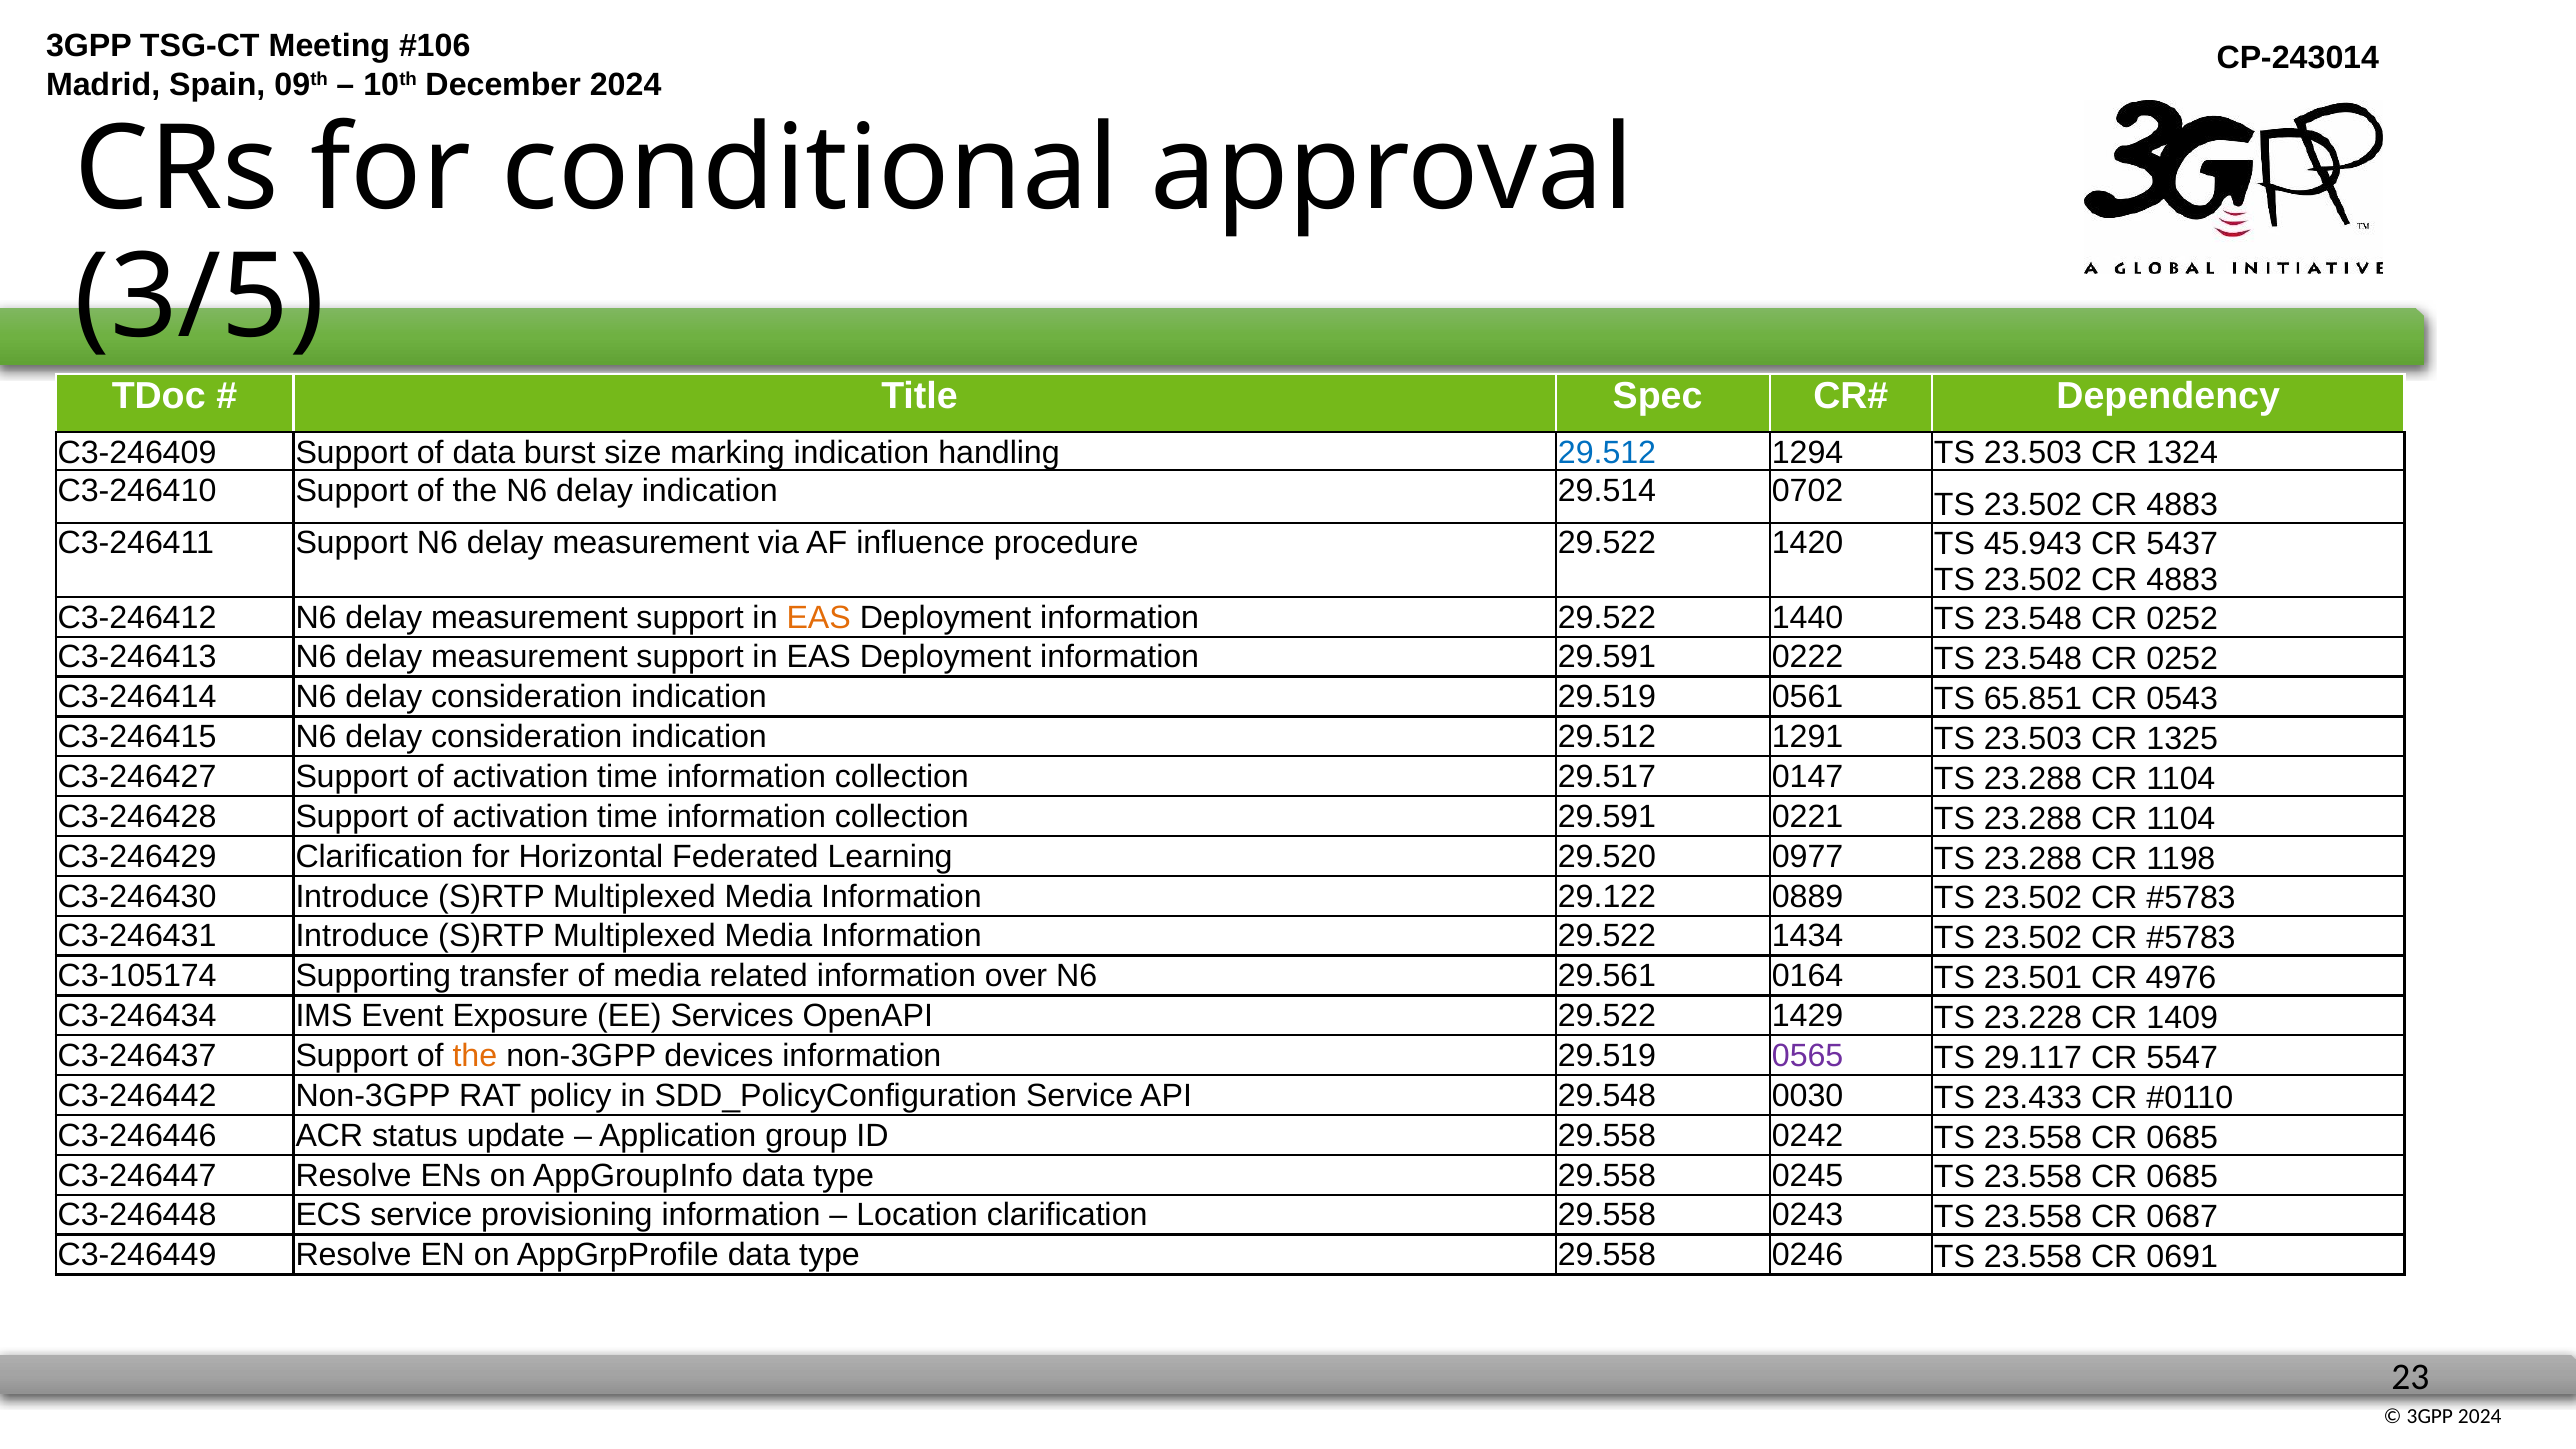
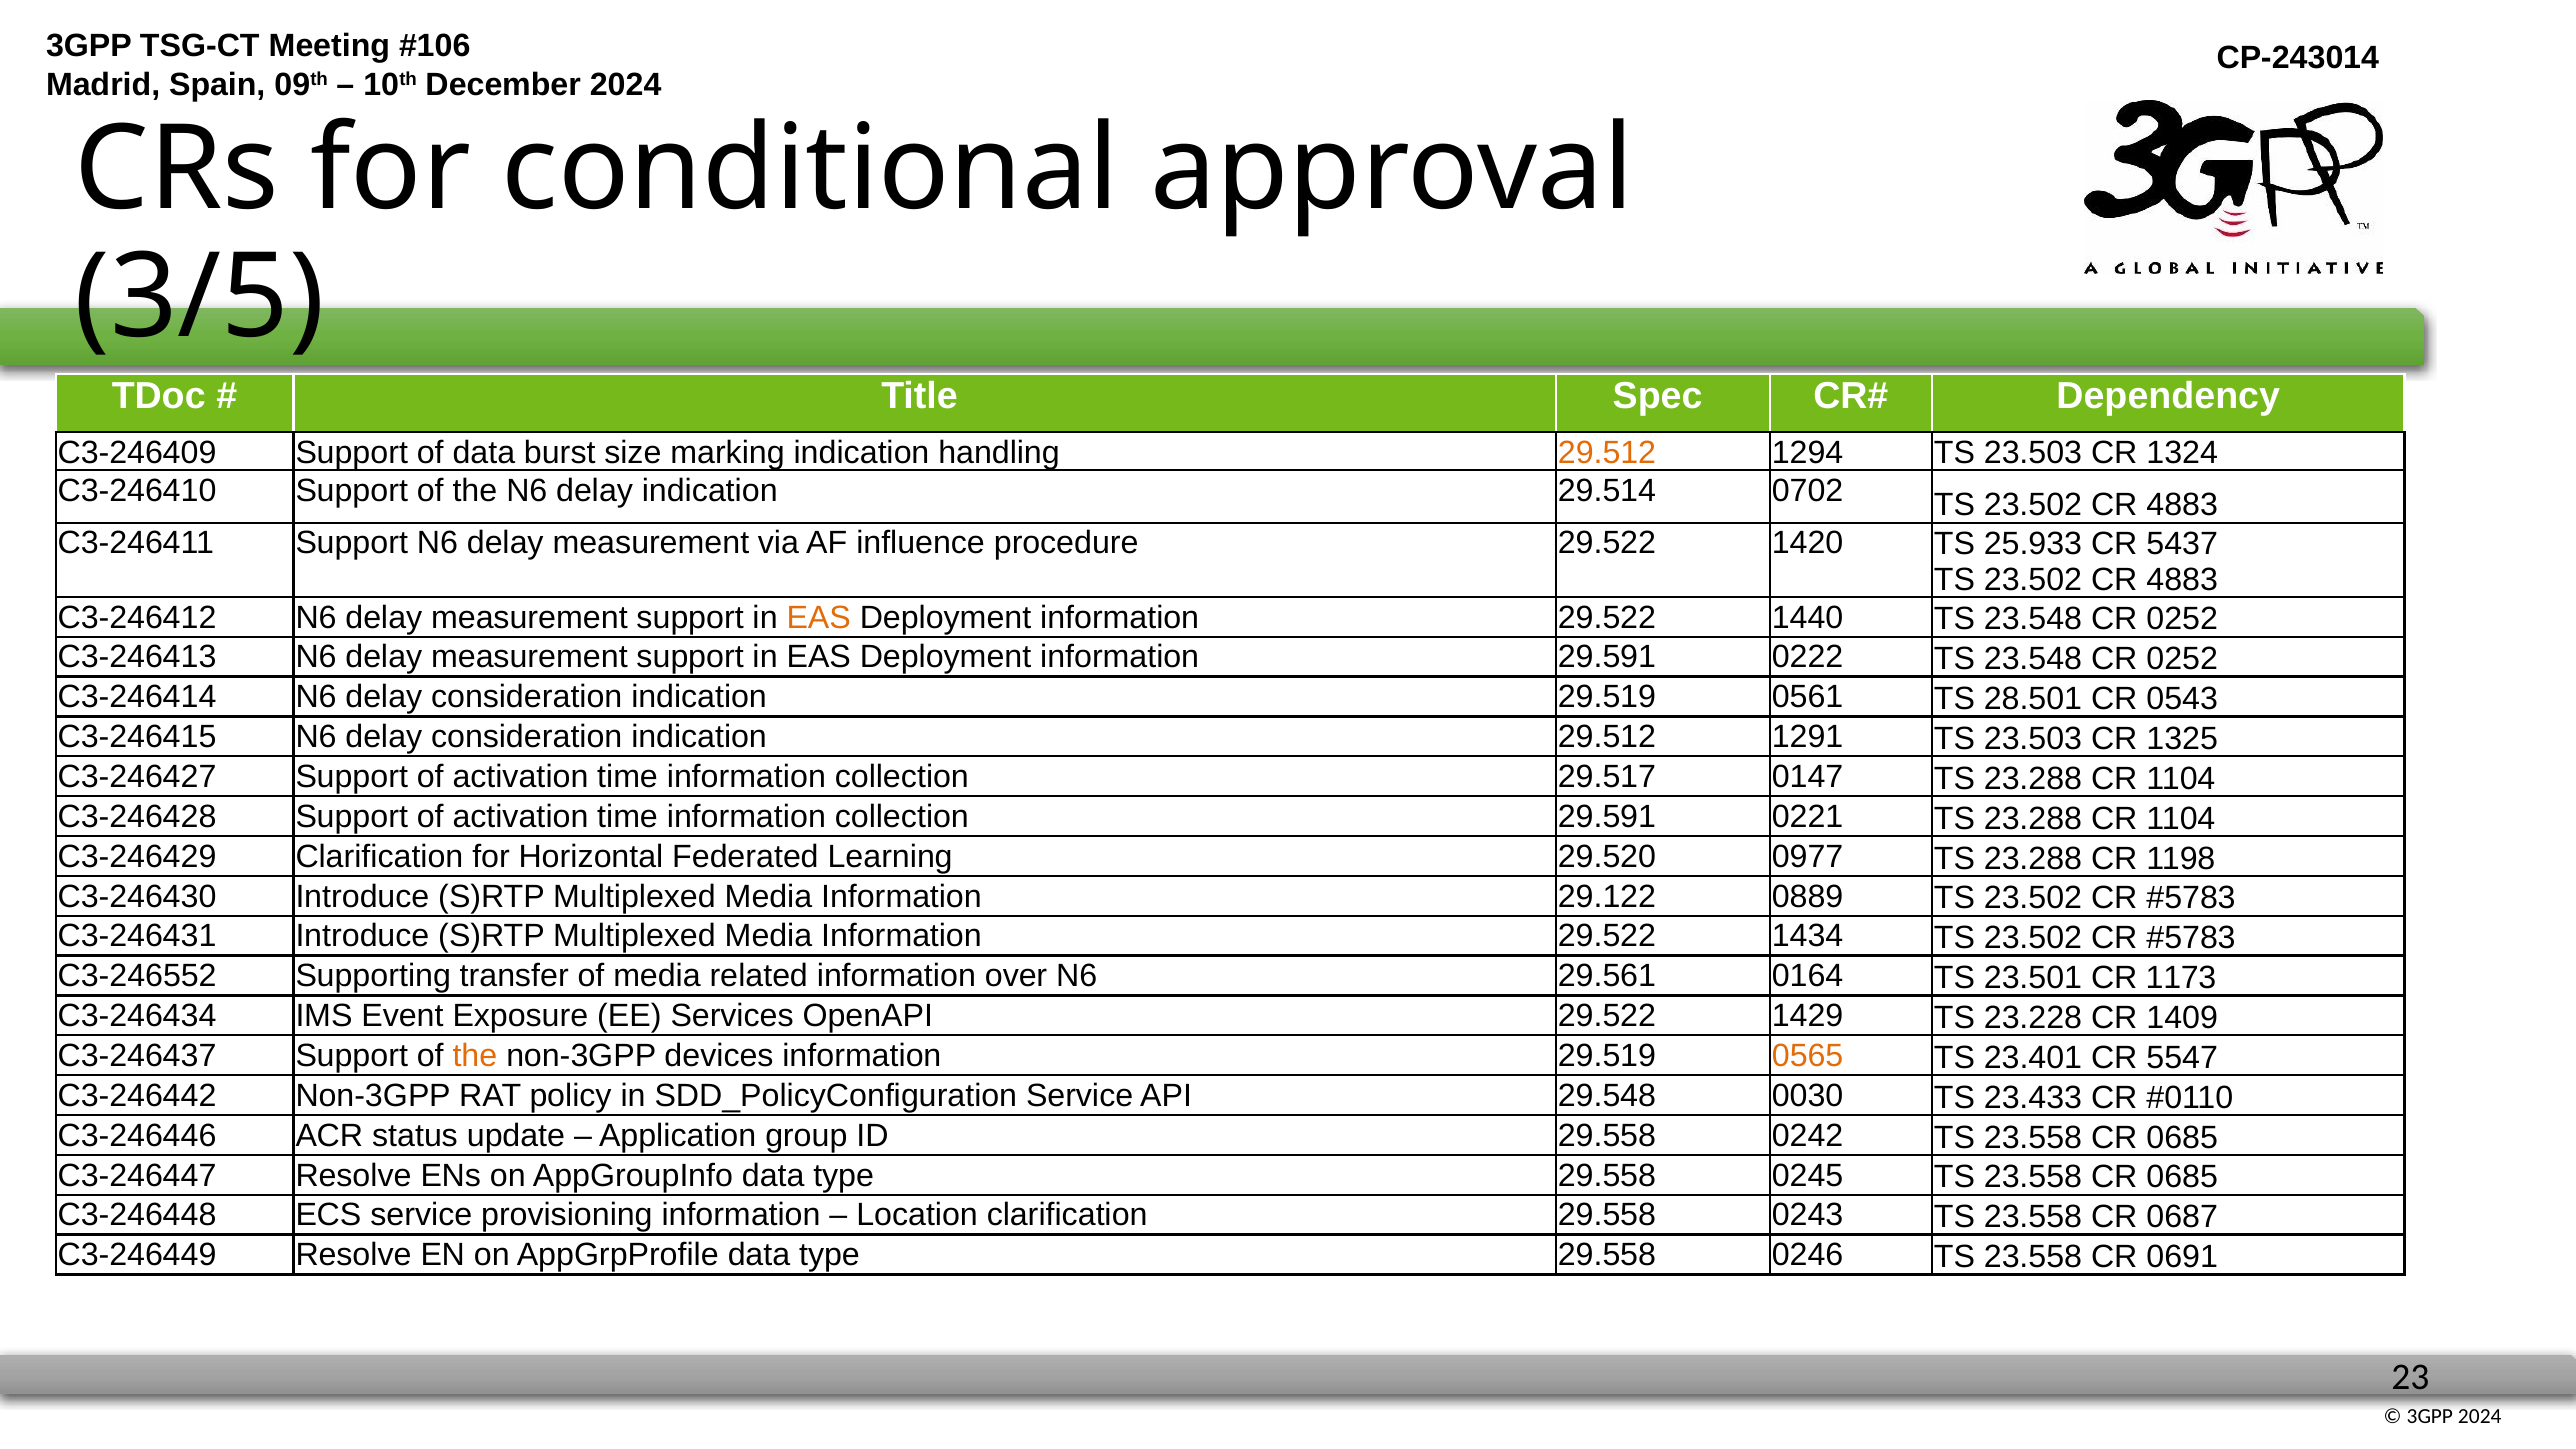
29.512 colour: blue -> orange (1607, 453)
45.943: 45.943 -> 25.933 (2033, 543)
65.851: 65.851 -> 28.501 (2033, 699)
C3-105174: C3-105174 -> C3-246552 (137, 976)
4976: 4976 -> 1173 (2181, 978)
0565 colour: purple -> orange (1808, 1056)
29.117: 29.117 -> 23.401 (2033, 1058)
